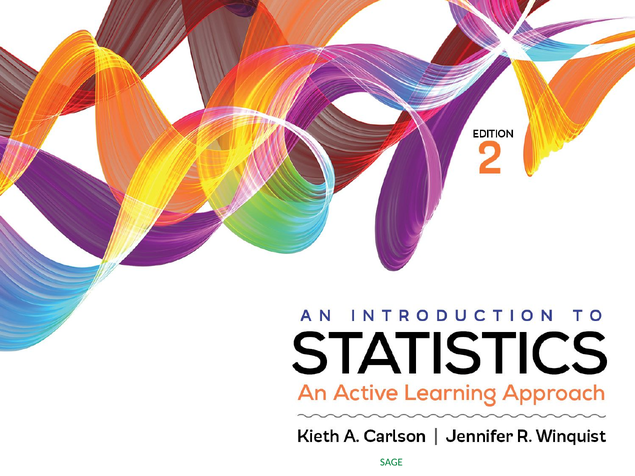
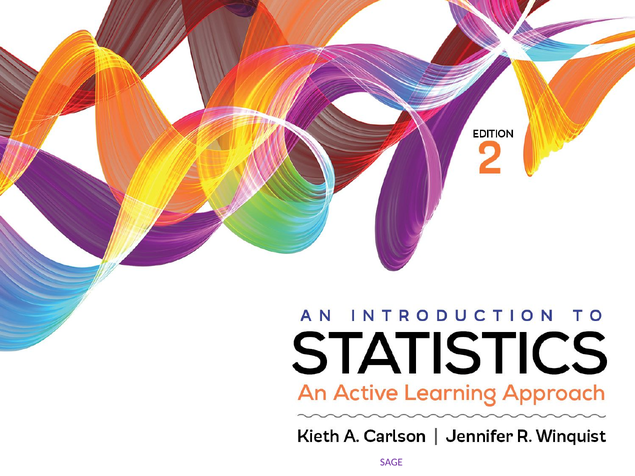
SAGE colour: green -> purple (391, 462)
